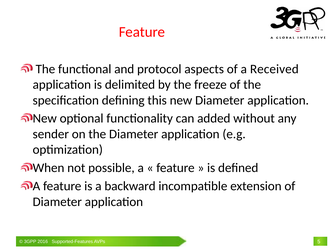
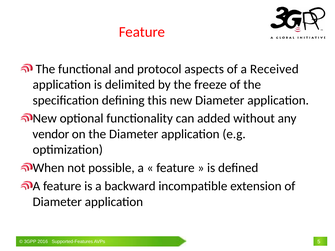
sender: sender -> vendor (51, 134)
